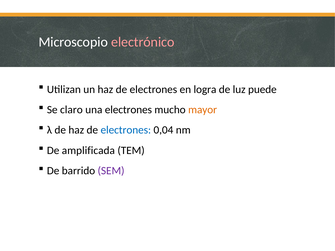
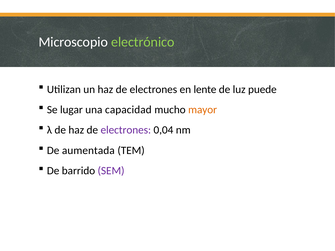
electrónico colour: pink -> light green (143, 42)
logra: logra -> lente (205, 89)
claro: claro -> lugar (71, 110)
una electrones: electrones -> capacidad (128, 110)
electrones colour: blue -> purple (126, 130)
amplificada: amplificada -> aumentada (88, 151)
